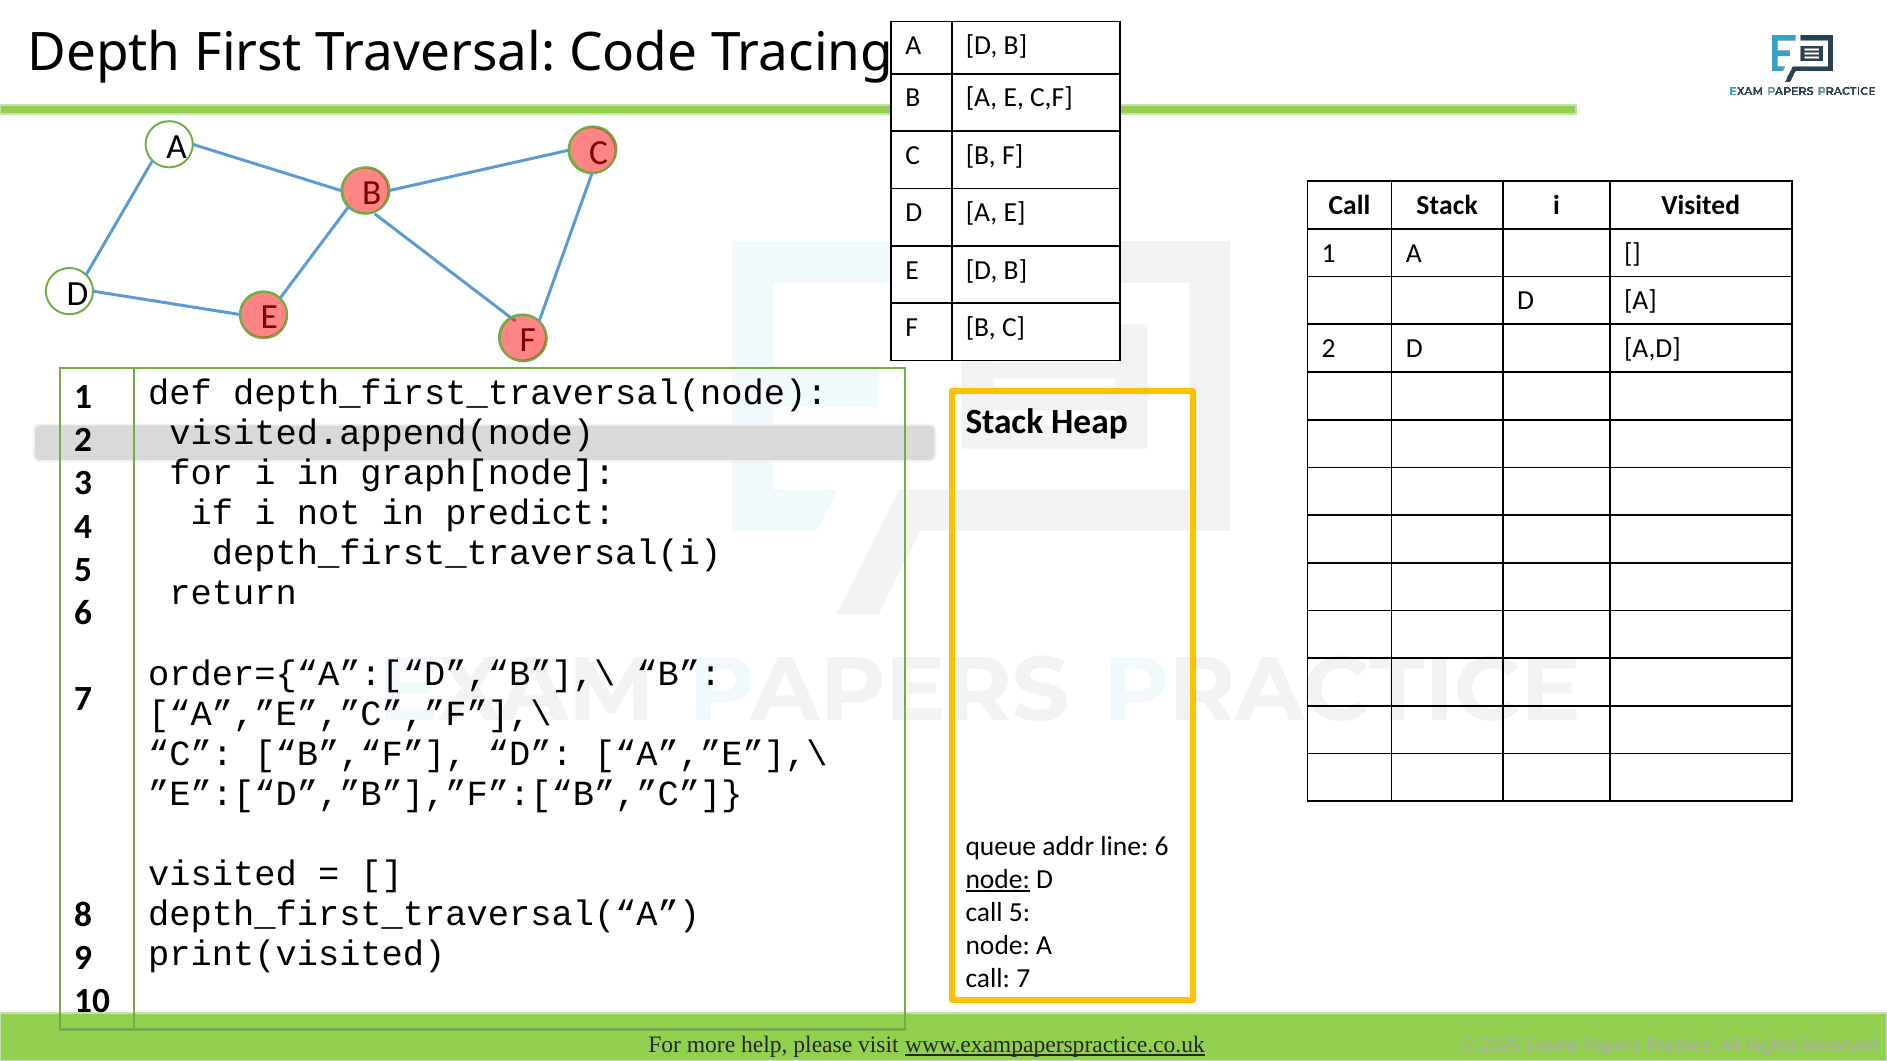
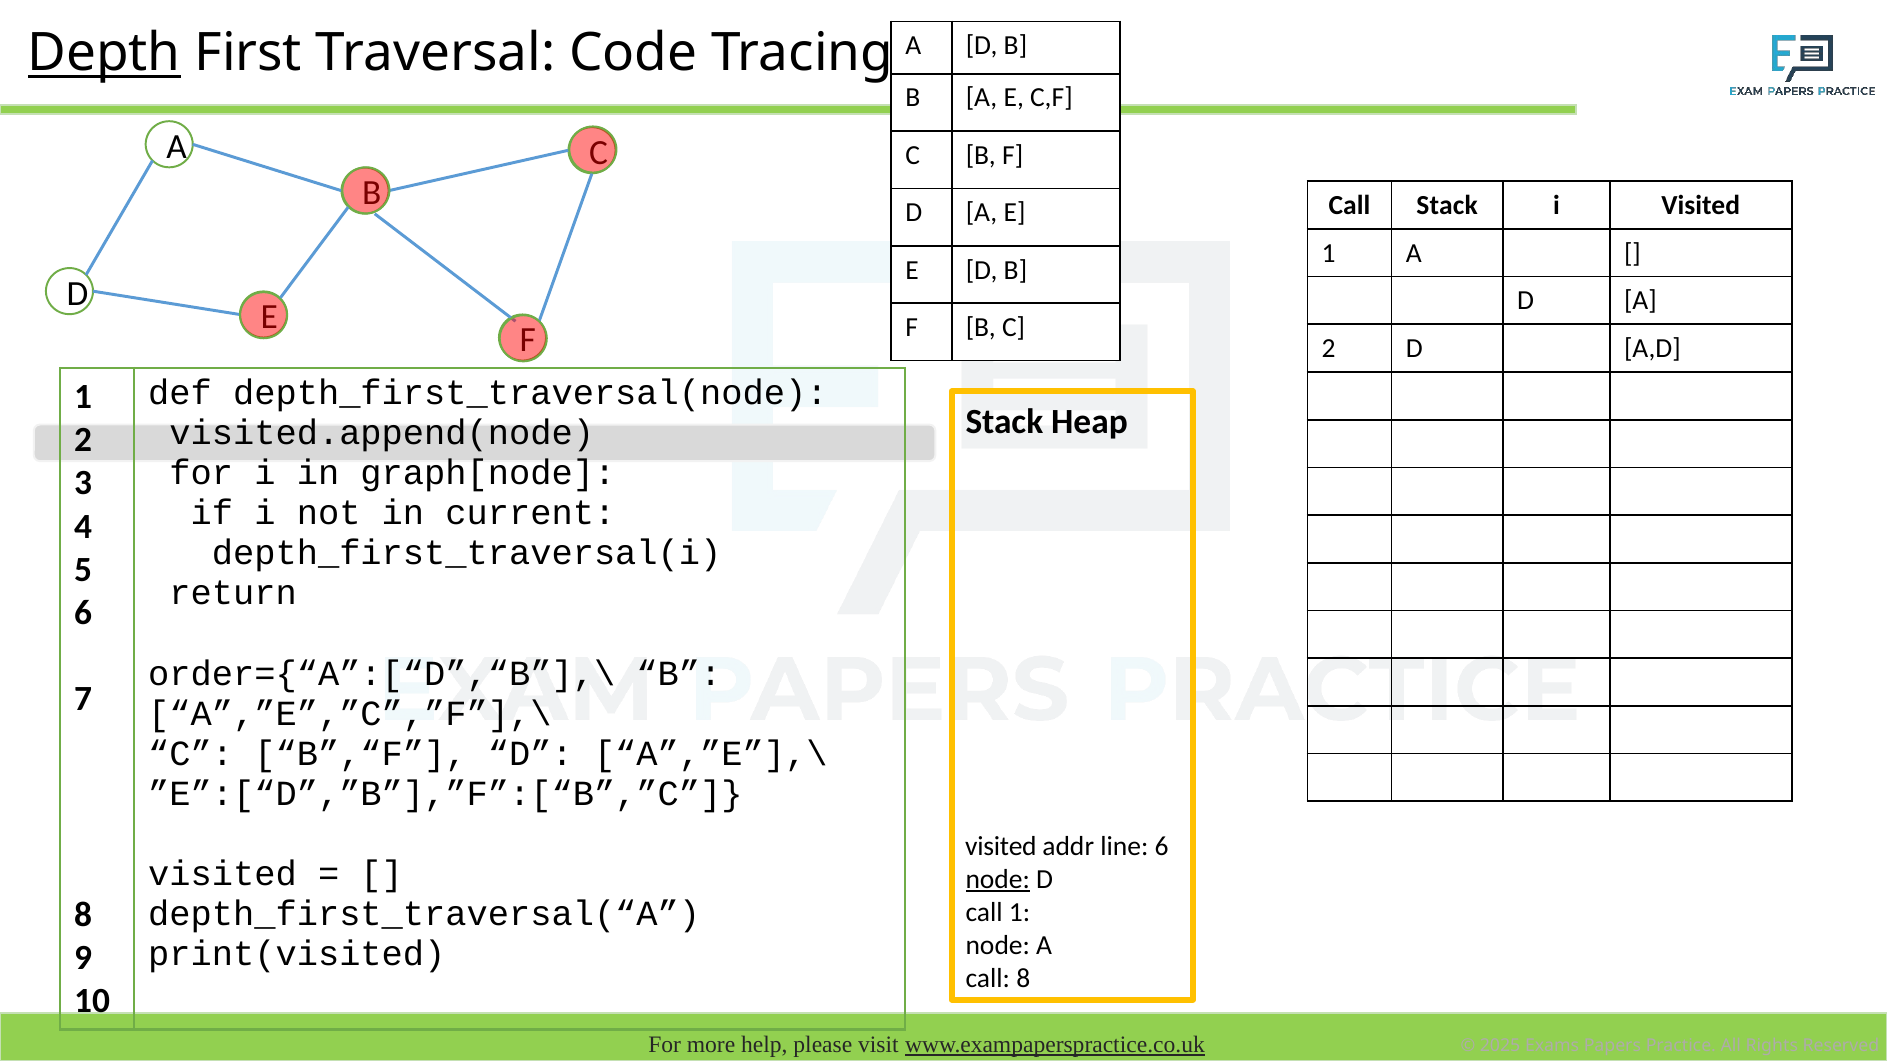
Depth underline: none -> present (104, 53)
predict: predict -> current (530, 513)
queue: queue -> visited (1001, 846)
call 5: 5 -> 1 (1020, 912)
call 7: 7 -> 8 (1023, 978)
